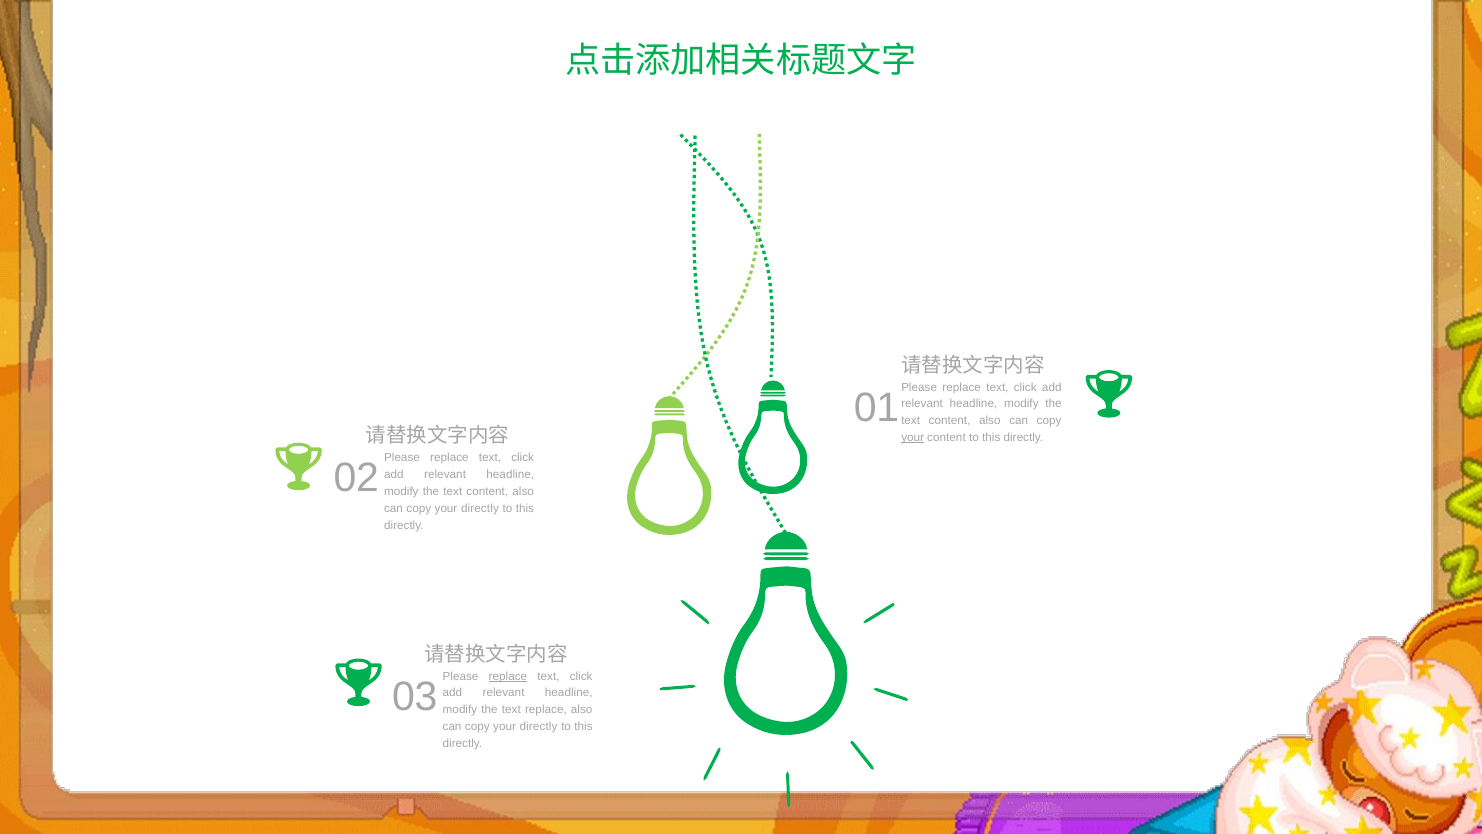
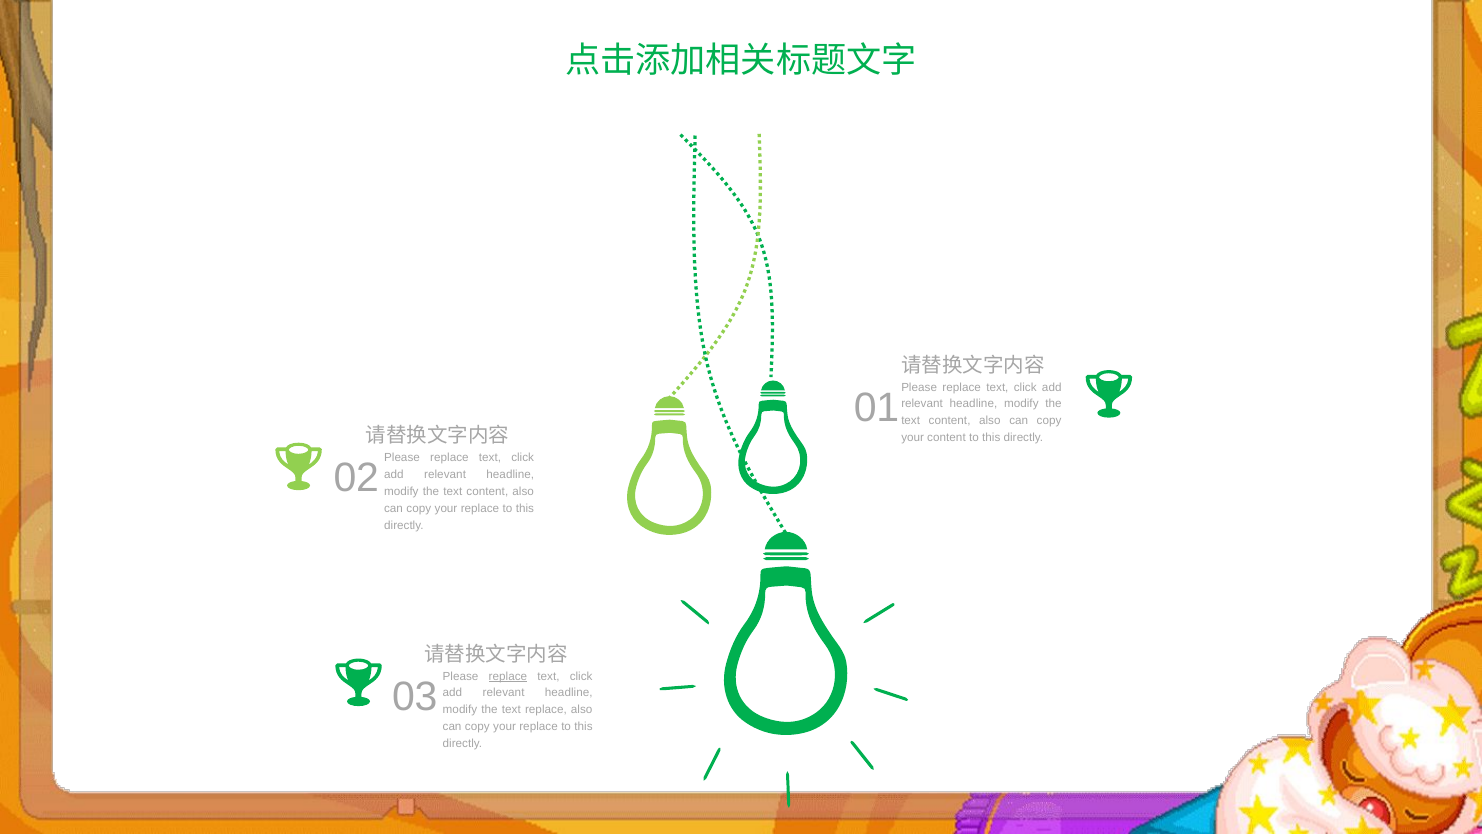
your underline: present -> none (913, 437)
directly: directly -> replace (480, 508)
directly: directly -> replace (539, 726)
